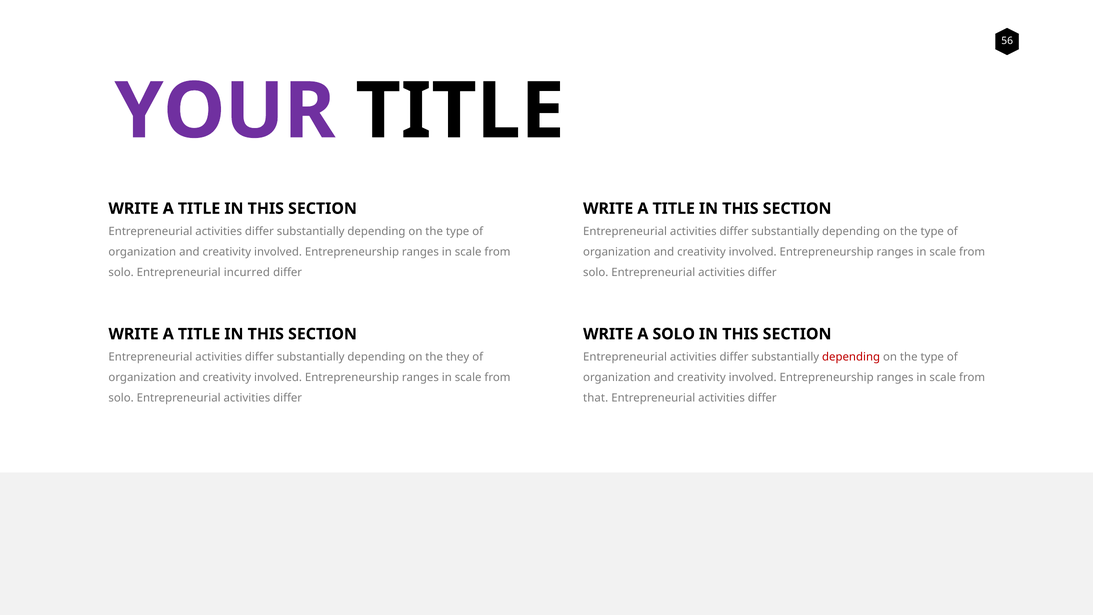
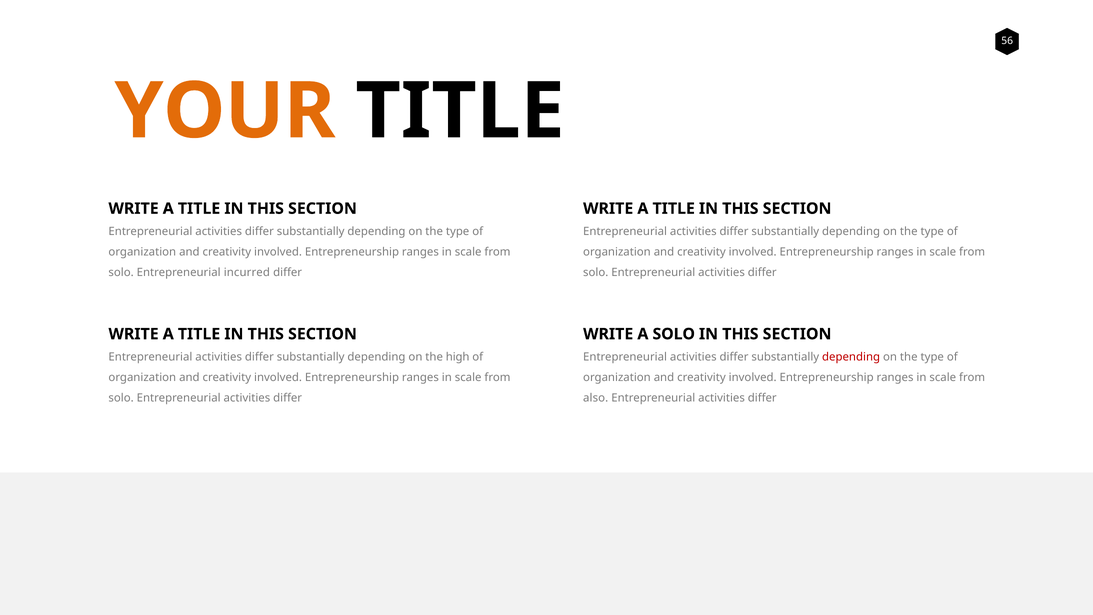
YOUR colour: purple -> orange (225, 111)
they: they -> high (458, 357)
that: that -> also (596, 398)
